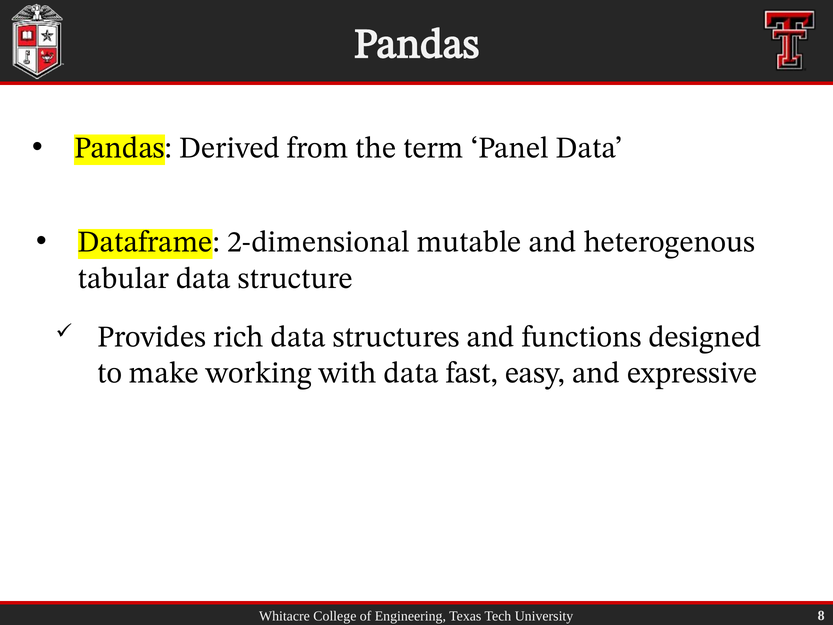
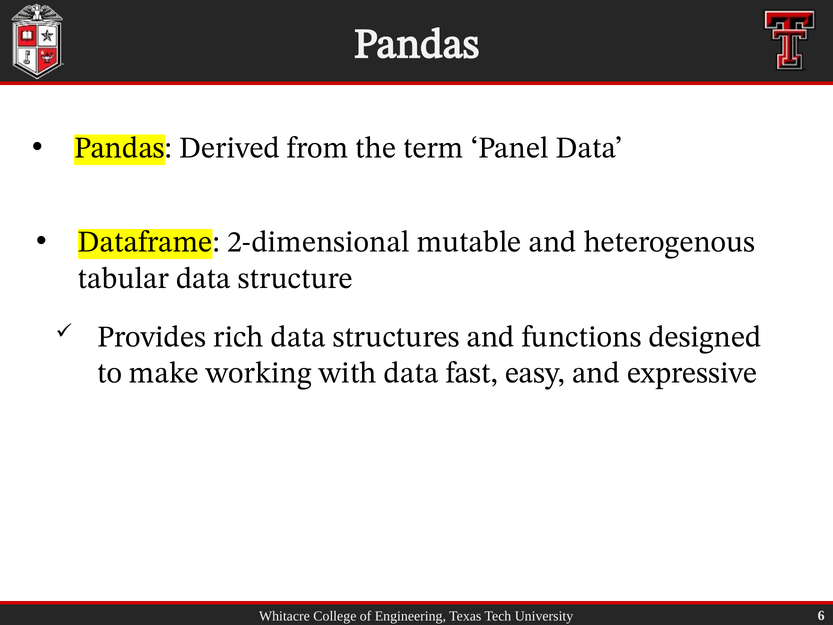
8: 8 -> 6 (821, 616)
